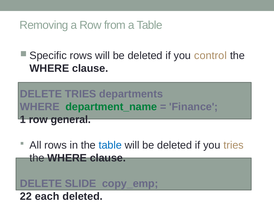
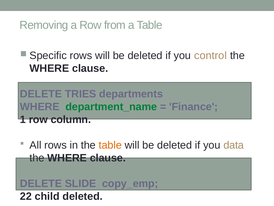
general: general -> column (71, 119)
table colour: blue -> orange (110, 145)
you tries: tries -> data (234, 145)
each: each -> child (47, 196)
